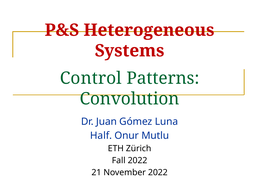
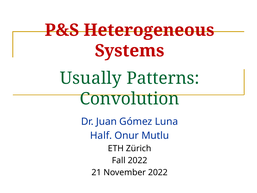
Control: Control -> Usually (91, 78)
